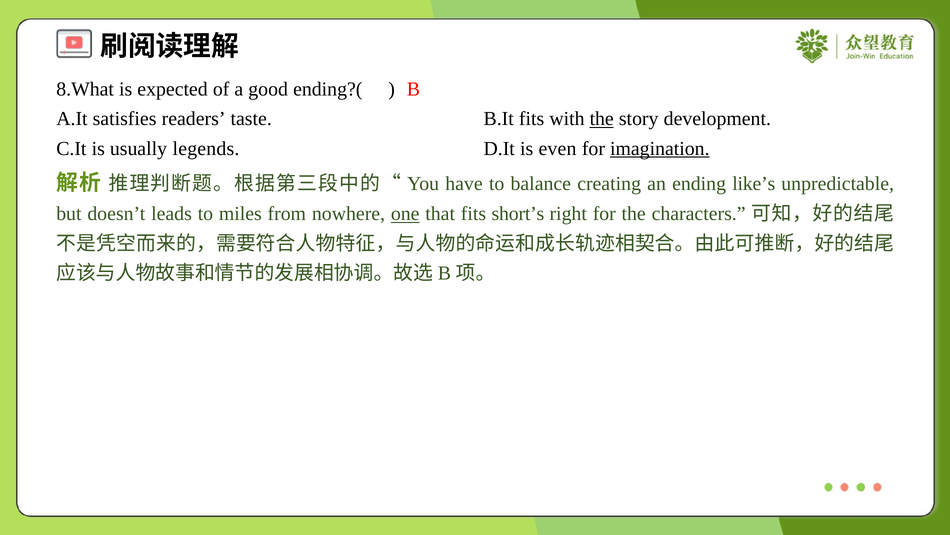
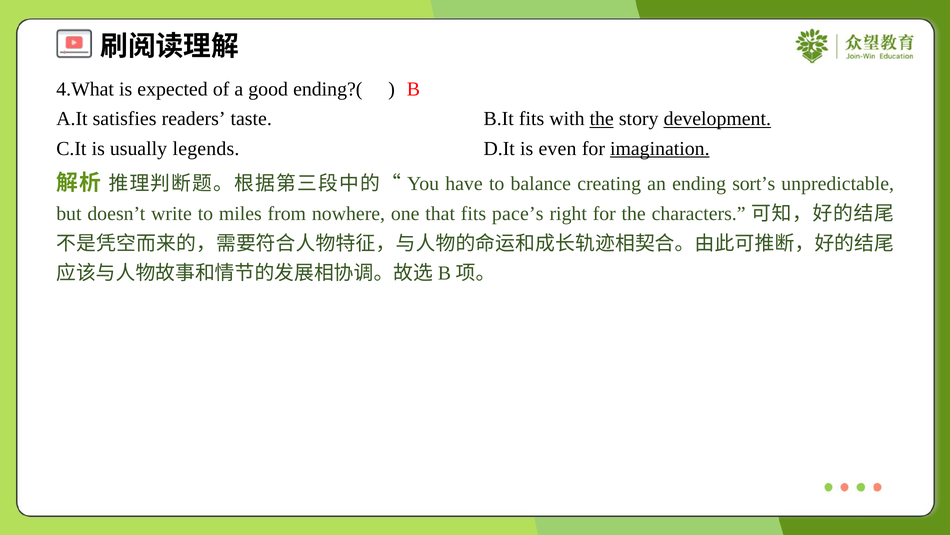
8.What: 8.What -> 4.What (85, 89)
development underline: none -> present (717, 119)
like’s: like’s -> sort’s (754, 184)
leads: leads -> write (172, 214)
one underline: present -> none (405, 214)
short’s: short’s -> pace’s (518, 214)
